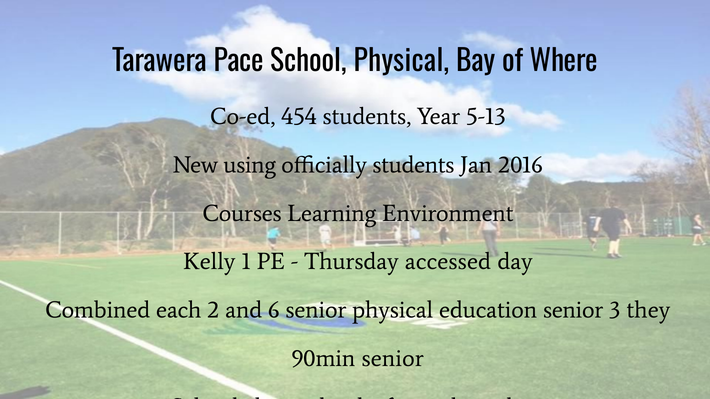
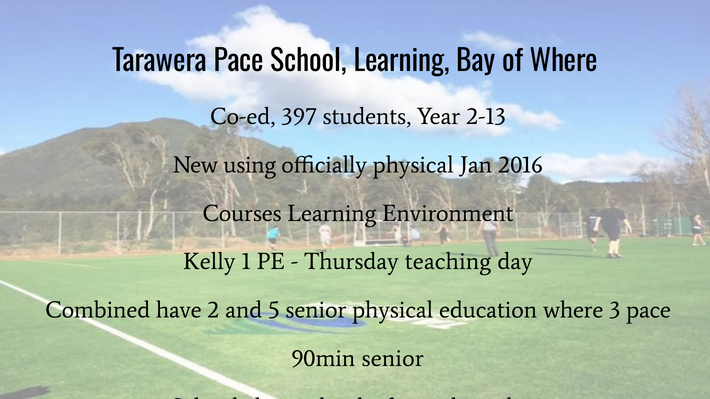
School Physical: Physical -> Learning (402, 61)
454: 454 -> 397 (299, 117)
5-13: 5-13 -> 2-13 (486, 117)
officially students: students -> physical (413, 165)
accessed: accessed -> teaching (448, 262)
Combined each: each -> have (179, 310)
6: 6 -> 5 (274, 310)
education senior: senior -> where (573, 310)
3 they: they -> pace (649, 310)
